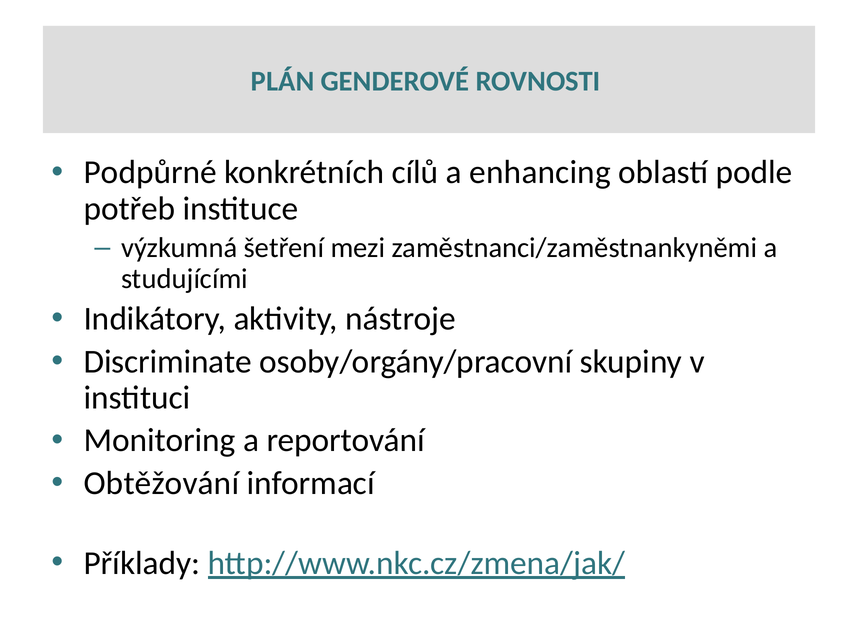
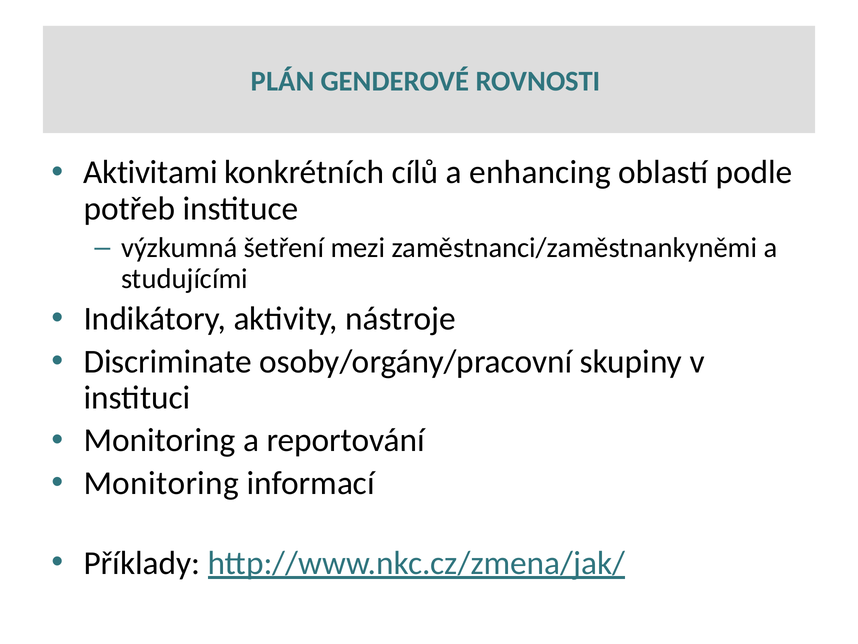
Podpůrné: Podpůrné -> Aktivitami (150, 172)
Obtěžování: Obtěžování -> Monitoring (161, 483)
